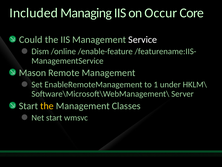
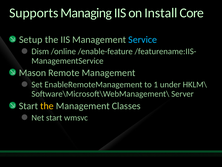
Included: Included -> Supports (34, 13)
Occur: Occur -> Install (161, 13)
Could: Could -> Setup (31, 40)
Service colour: white -> light blue (143, 40)
